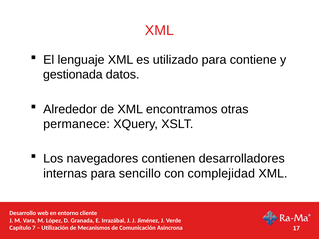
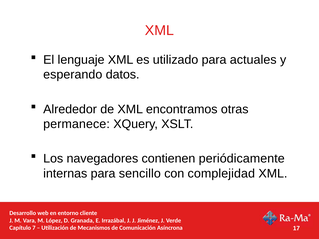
contiene: contiene -> actuales (253, 60)
gestionada: gestionada -> esperando (73, 75)
desarrolladores: desarrolladores -> periódicamente (242, 159)
